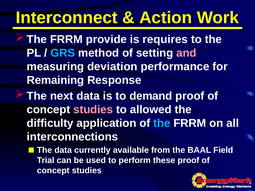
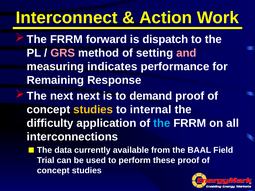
provide: provide -> forward (106, 39)
requires: requires -> dispatch (165, 39)
GRS colour: light blue -> pink (63, 53)
deviation: deviation -> indicates (112, 67)
next data: data -> next (88, 96)
studies colour: pink -> yellow (93, 110)
allowed: allowed -> internal (151, 110)
